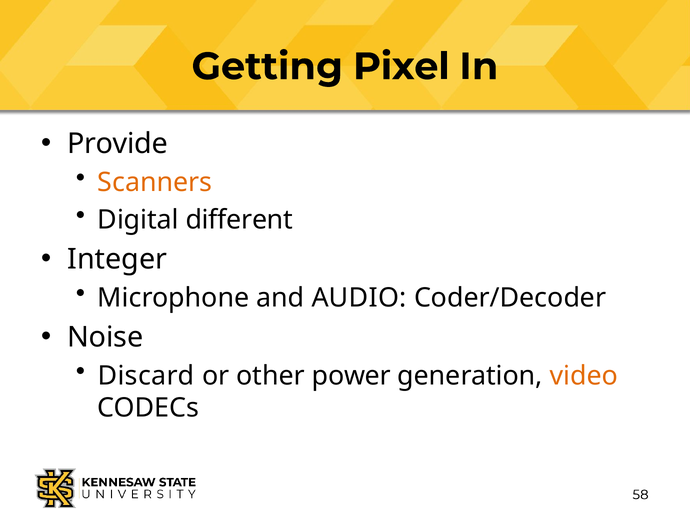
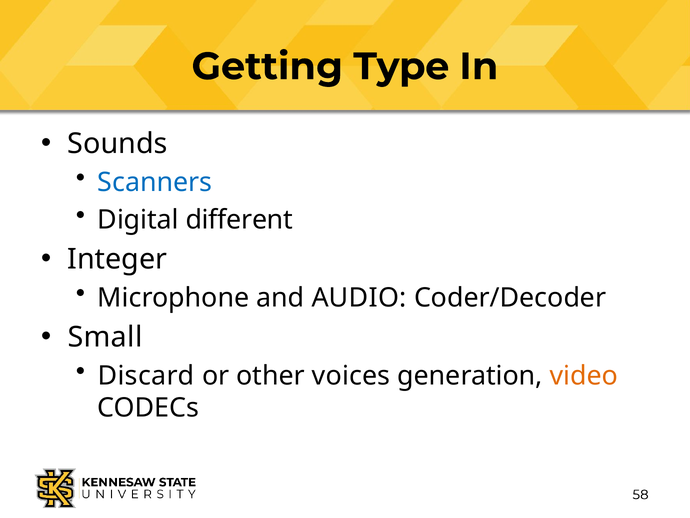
Pixel: Pixel -> Type (401, 67)
Provide: Provide -> Sounds (117, 143)
Scanners colour: orange -> blue (155, 182)
Noise: Noise -> Small (105, 337)
power: power -> voices (351, 375)
